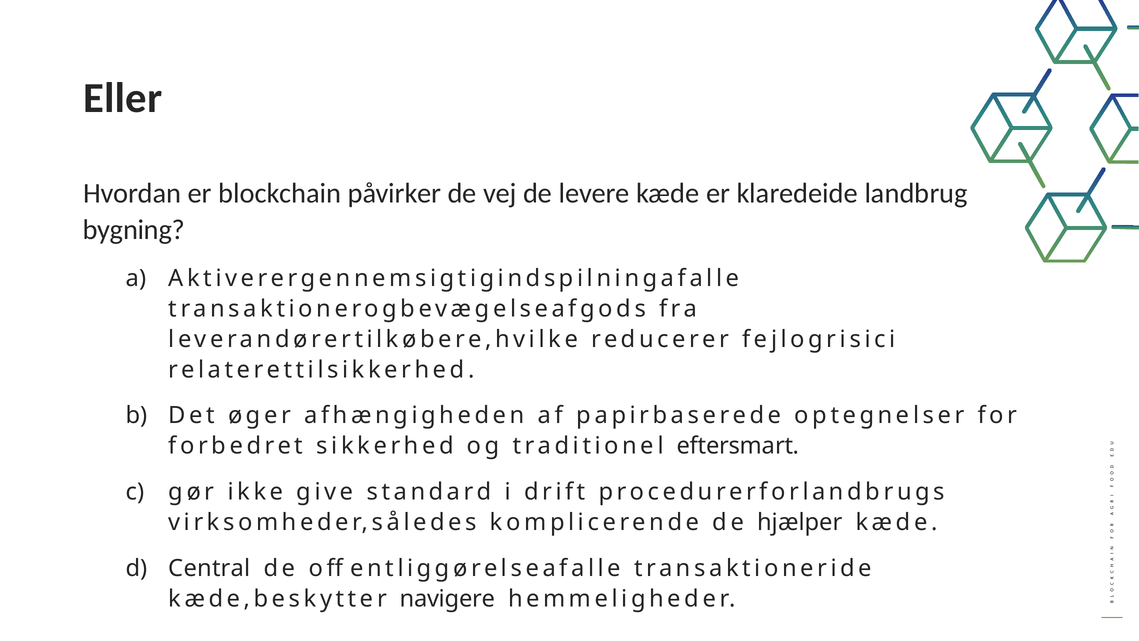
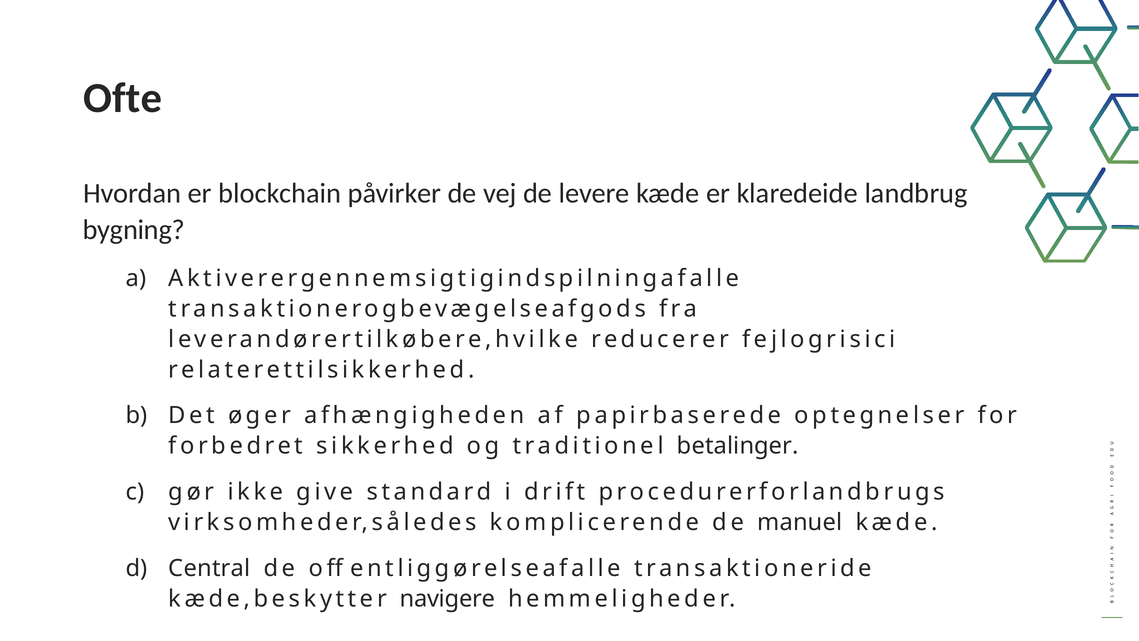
Eller: Eller -> Ofte (123, 98)
eftersmart: eftersmart -> betalinger (738, 446)
hjælper: hjælper -> manuel (800, 522)
